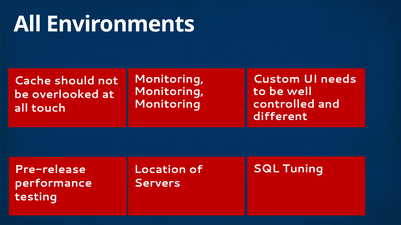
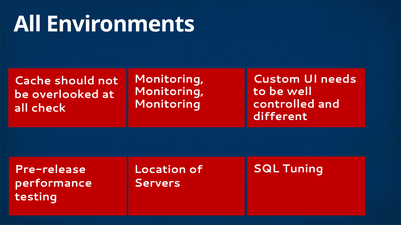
touch: touch -> check (49, 108)
